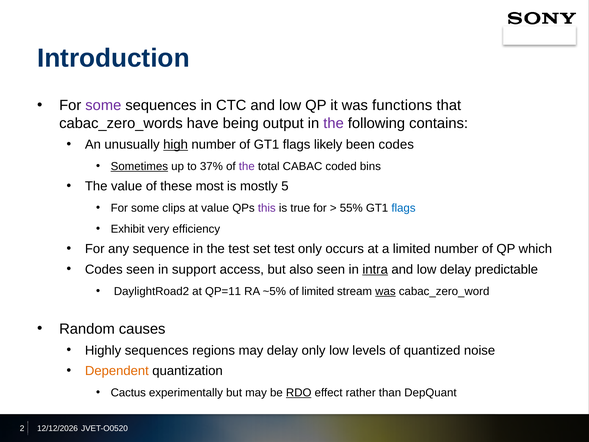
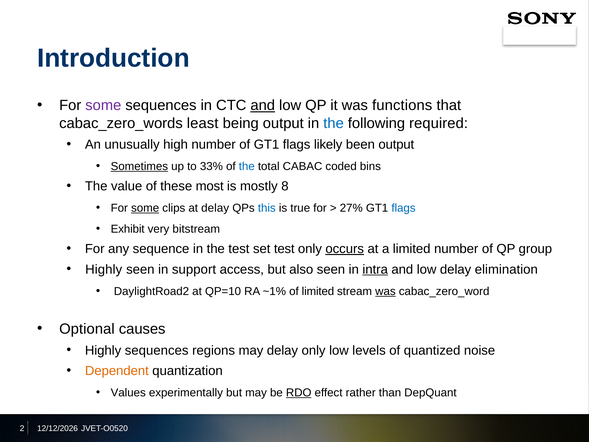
and underline: none -> present (263, 105)
have: have -> least (203, 123)
the colour: purple -> blue (334, 123)
contains: contains -> required (439, 123)
high underline: present -> none (176, 145)
been codes: codes -> output (396, 145)
37%: 37% -> 33% (211, 166)
the colour: purple -> blue (247, 166)
5: 5 -> 8 (285, 186)
some underline: none -> present (145, 208)
at value: value -> delay (215, 208)
this colour: purple -> blue (267, 208)
55%: 55% -> 27% (351, 208)
efficiency: efficiency -> bitstream (196, 229)
occurs underline: none -> present (345, 249)
which: which -> group (535, 249)
Codes: Codes -> Highly (104, 269)
predictable: predictable -> elimination (506, 269)
QP=11: QP=11 -> QP=10 (223, 291)
~5%: ~5% -> ~1% (274, 291)
Random: Random -> Optional (87, 329)
Cactus: Cactus -> Values (128, 393)
